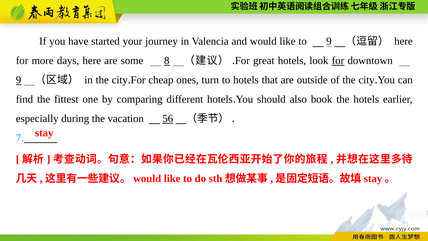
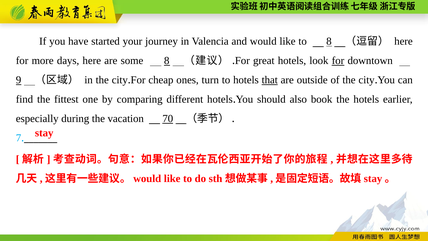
to 9: 9 -> 8 (329, 41)
that underline: none -> present (270, 80)
56: 56 -> 70 (168, 118)
